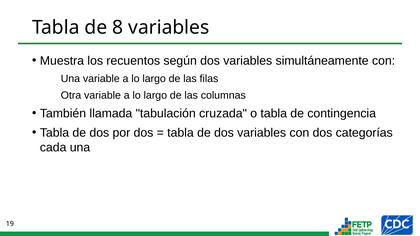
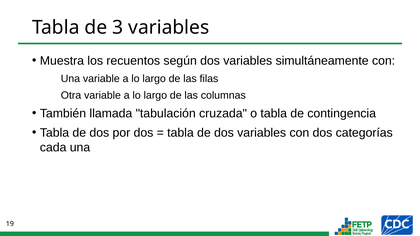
8: 8 -> 3 (118, 28)
